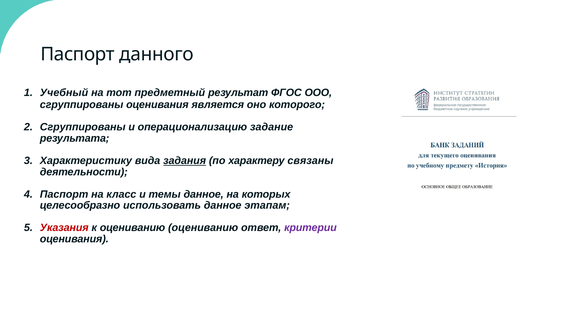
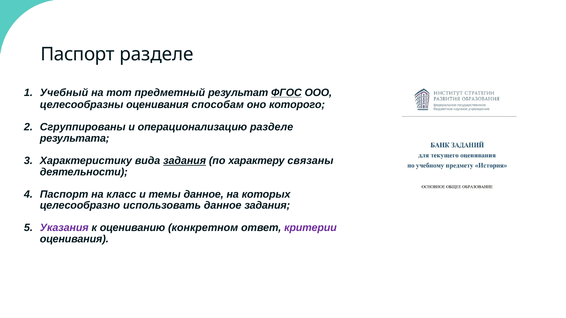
Паспорт данного: данного -> разделе (156, 54)
ФГОС underline: none -> present (286, 93)
сгруппированы: сгруппированы -> целесообразны (82, 105)
является: является -> способам (218, 105)
операционализацию задание: задание -> разделе (272, 127)
данное этапам: этапам -> задания (267, 206)
Указания colour: red -> purple (64, 228)
оцениванию оцениванию: оцениванию -> конкретном (203, 228)
